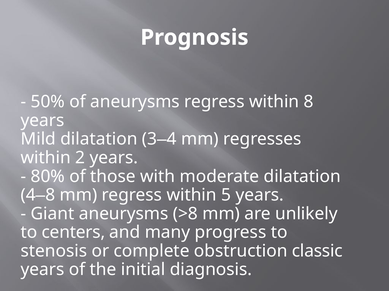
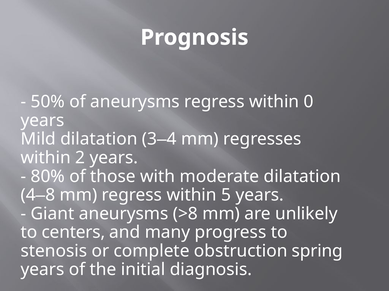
within 8: 8 -> 0 (309, 102)
classic: classic -> spring (317, 252)
